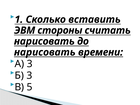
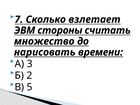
1: 1 -> 7 (19, 19)
вставить: вставить -> взлетает (94, 19)
нарисовать: нарисовать -> множество (44, 41)
Б 3: 3 -> 2 (29, 75)
